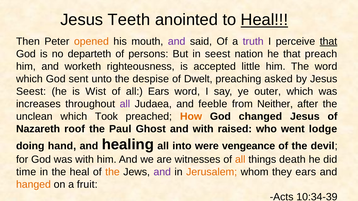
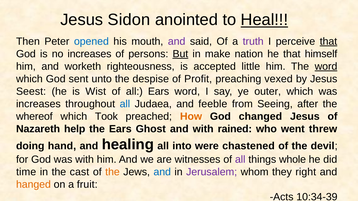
Teeth: Teeth -> Sidon (129, 20)
opened colour: orange -> blue (91, 41)
no departeth: departeth -> increases (89, 54)
But underline: none -> present (180, 54)
in seest: seest -> make (218, 54)
preach: preach -> himself (321, 54)
word underline: none -> present (326, 67)
Dwelt: Dwelt -> Profit (198, 79)
asked: asked -> vexed (279, 79)
all colour: purple -> blue (125, 104)
Neither: Neither -> Seeing (275, 104)
unclean: unclean -> whereof (34, 117)
roof: roof -> help (75, 129)
the Paul: Paul -> Ears (120, 129)
raised: raised -> rained (235, 129)
lodge: lodge -> threw (323, 129)
vengeance: vengeance -> chastened (248, 146)
all colour: orange -> purple (240, 160)
death: death -> whole (293, 160)
the heal: heal -> cast (79, 172)
and colour: purple -> blue (162, 172)
Jerusalem colour: orange -> purple (212, 172)
they ears: ears -> right (306, 172)
